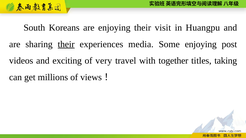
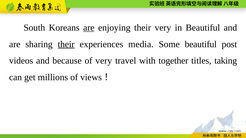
are underline: none -> present (89, 28)
their visit: visit -> very (163, 28)
in Huangpu: Huangpu -> Beautiful (203, 28)
Some enjoying: enjoying -> beautiful (201, 44)
exciting: exciting -> because (67, 61)
